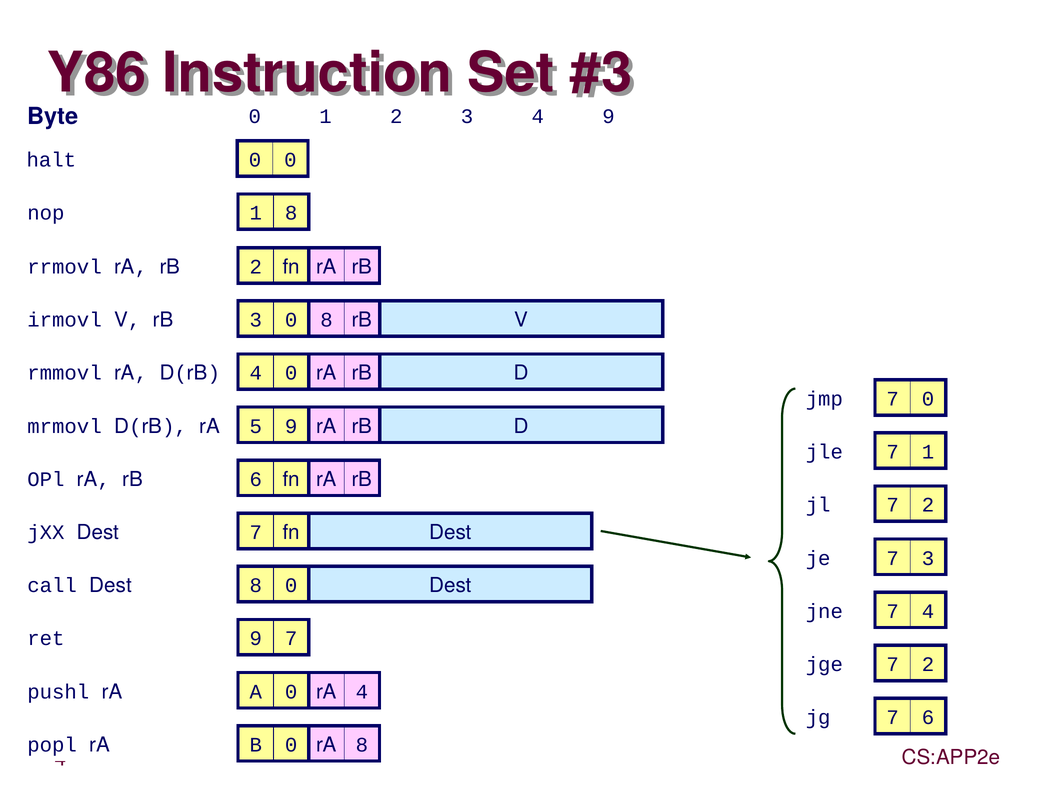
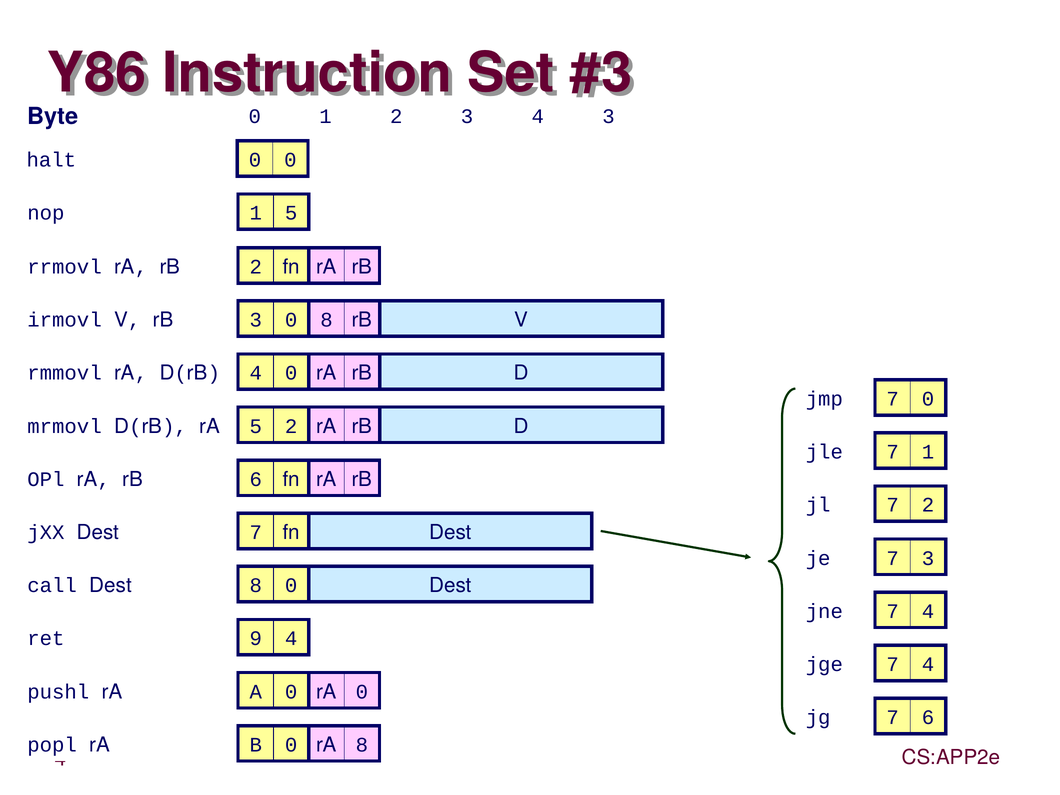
4 9: 9 -> 3 (609, 116)
1 8: 8 -> 5 (291, 213)
5 9: 9 -> 2 (291, 426)
9 7: 7 -> 4 (291, 638)
jge 7 2: 2 -> 4 (928, 664)
rA 4: 4 -> 0 (362, 691)
